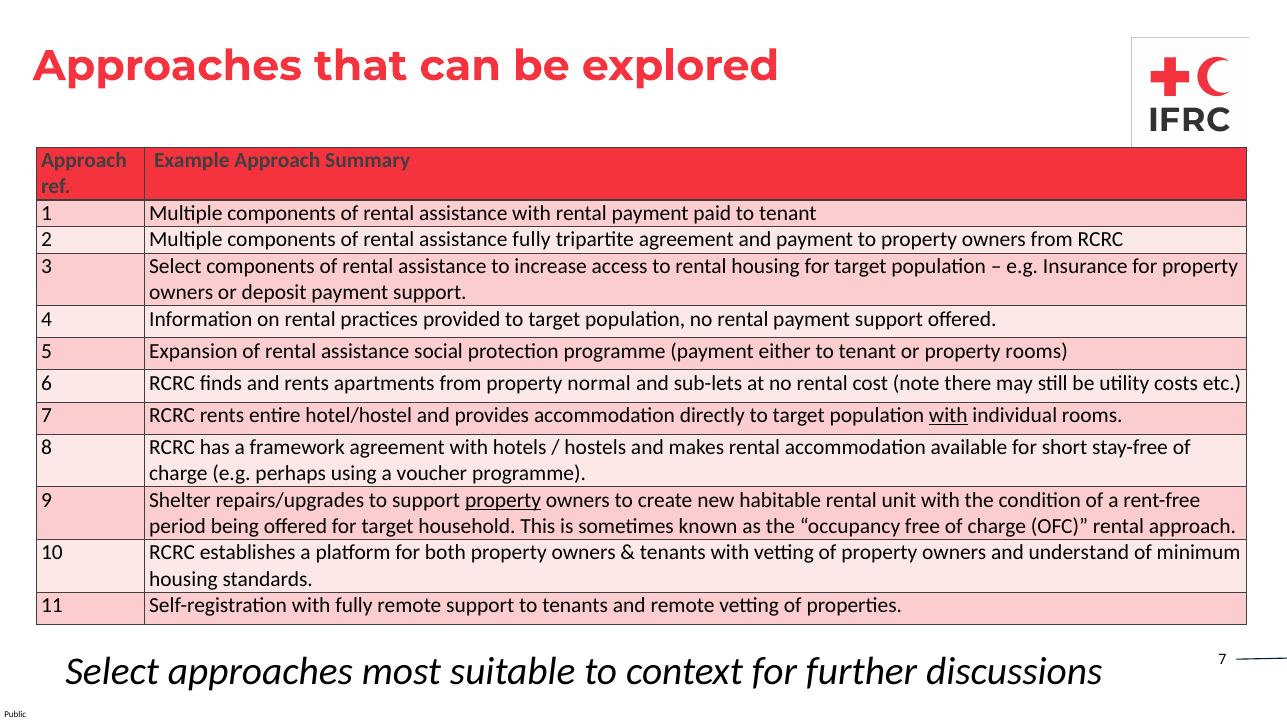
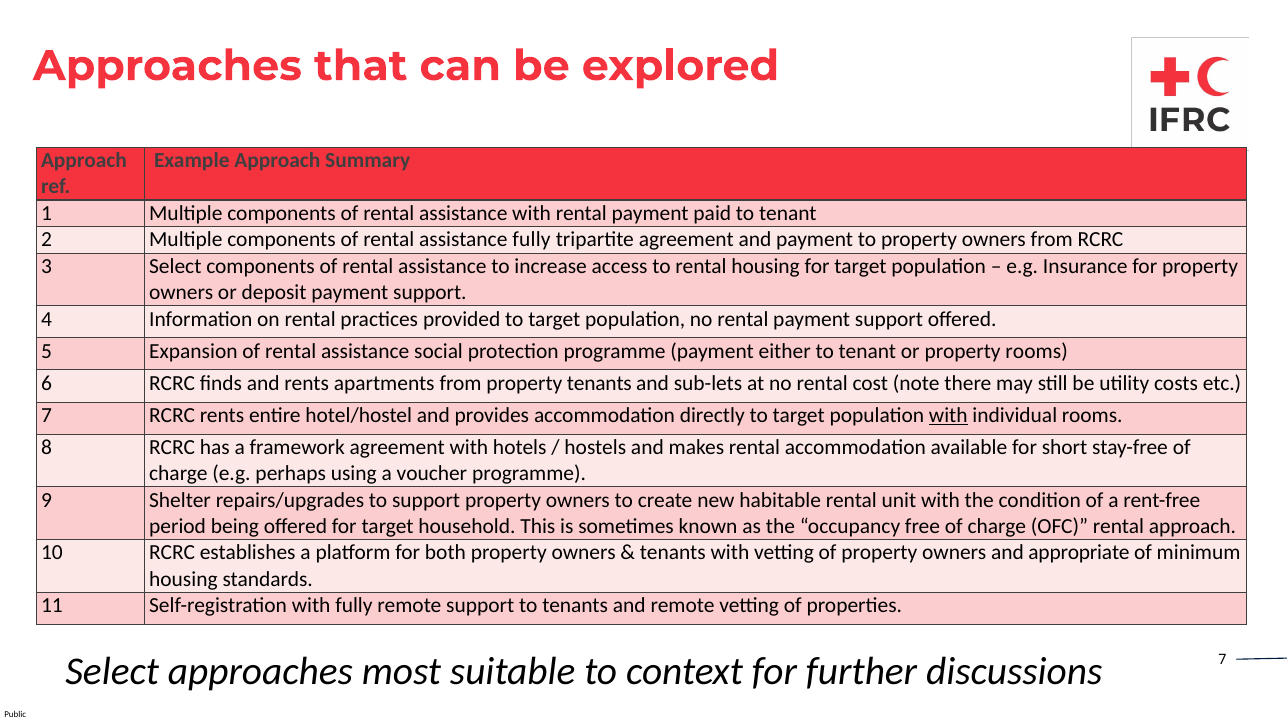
property normal: normal -> tenants (599, 383)
property underline: present -> none (503, 500)
understand: understand -> appropriate (1079, 553)
